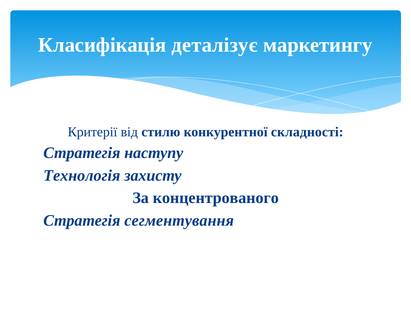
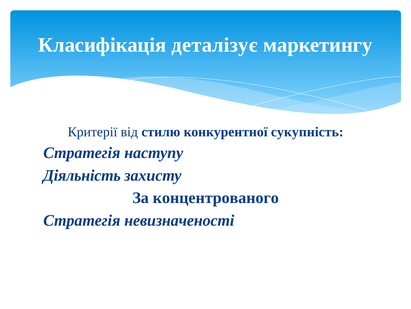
складності: складності -> сукупність (307, 131)
Технологія: Технологія -> Діяльність (82, 175)
сегментування: сегментування -> невизначеності (179, 220)
